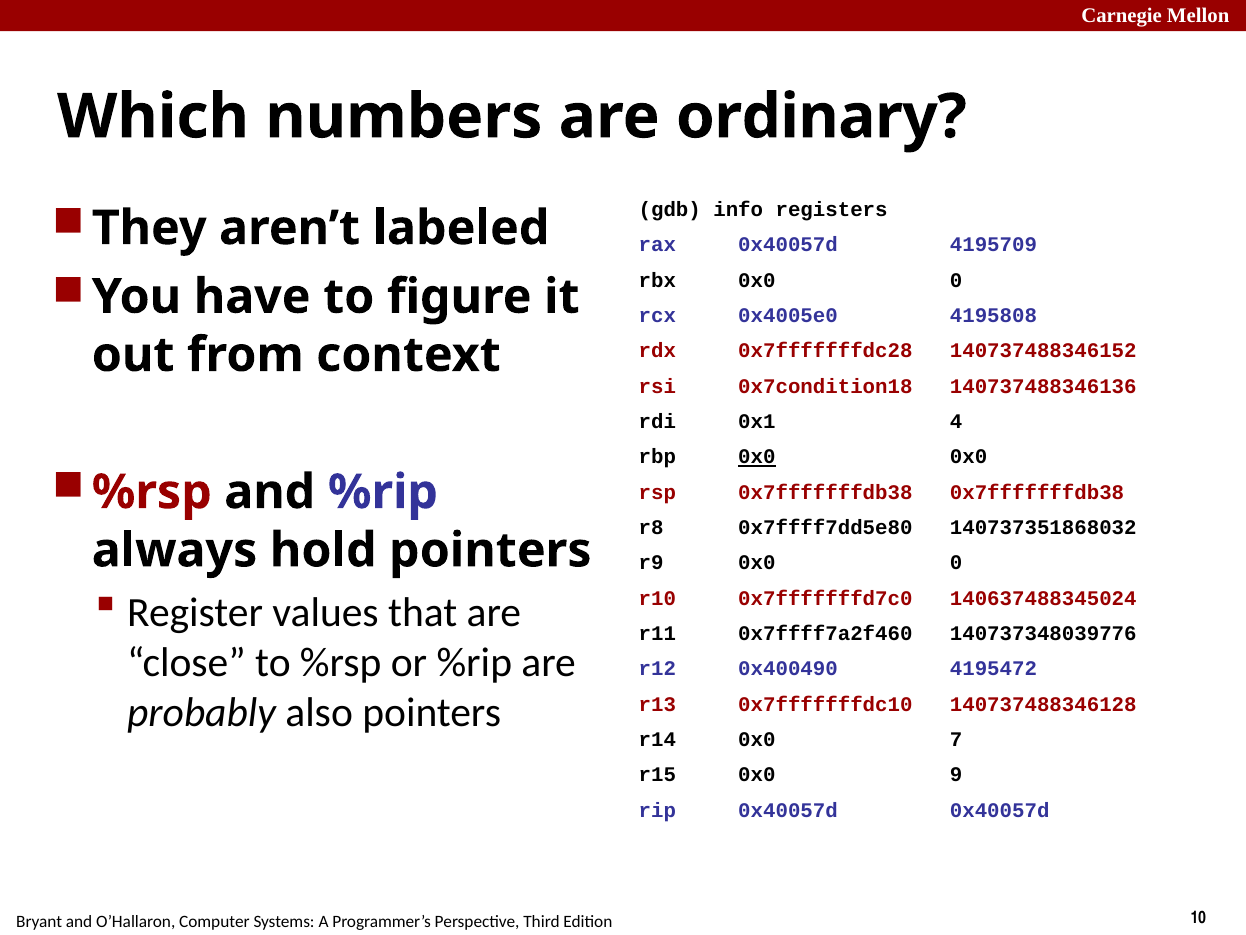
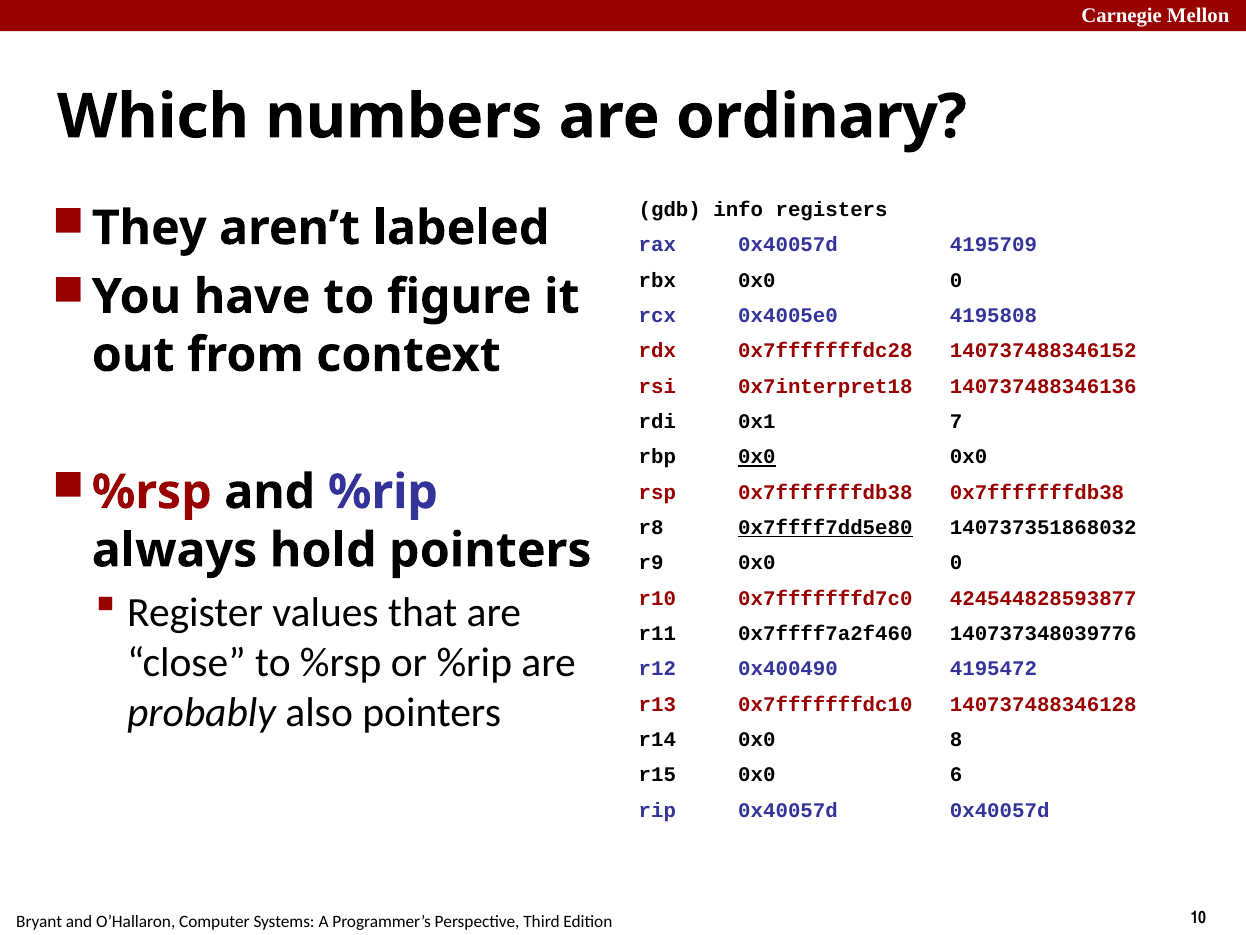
0x7condition18: 0x7condition18 -> 0x7interpret18 (825, 386)
4: 4 -> 7 (956, 421)
0x7ffff7dd5e80 underline: none -> present (825, 527)
140637488345024: 140637488345024 -> 424544828593877 (1043, 598)
7: 7 -> 8 (956, 739)
9: 9 -> 6 (956, 775)
